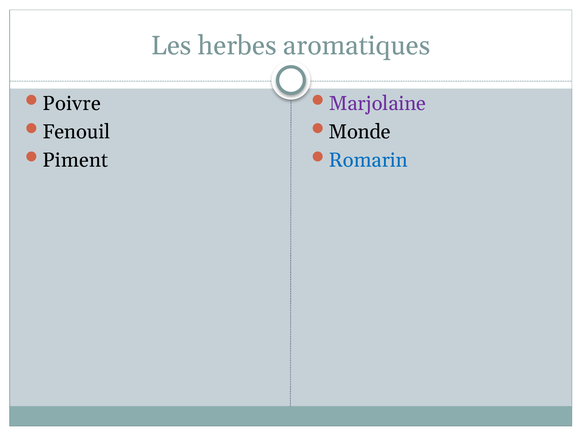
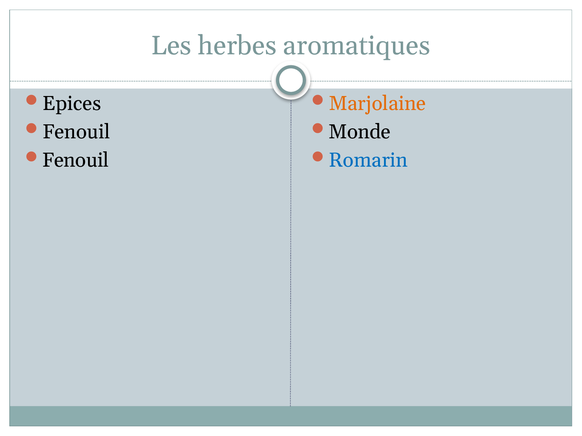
Poivre: Poivre -> Epices (72, 104)
Marjolaine colour: purple -> orange (377, 104)
Piment: Piment -> Fenouil (76, 160)
